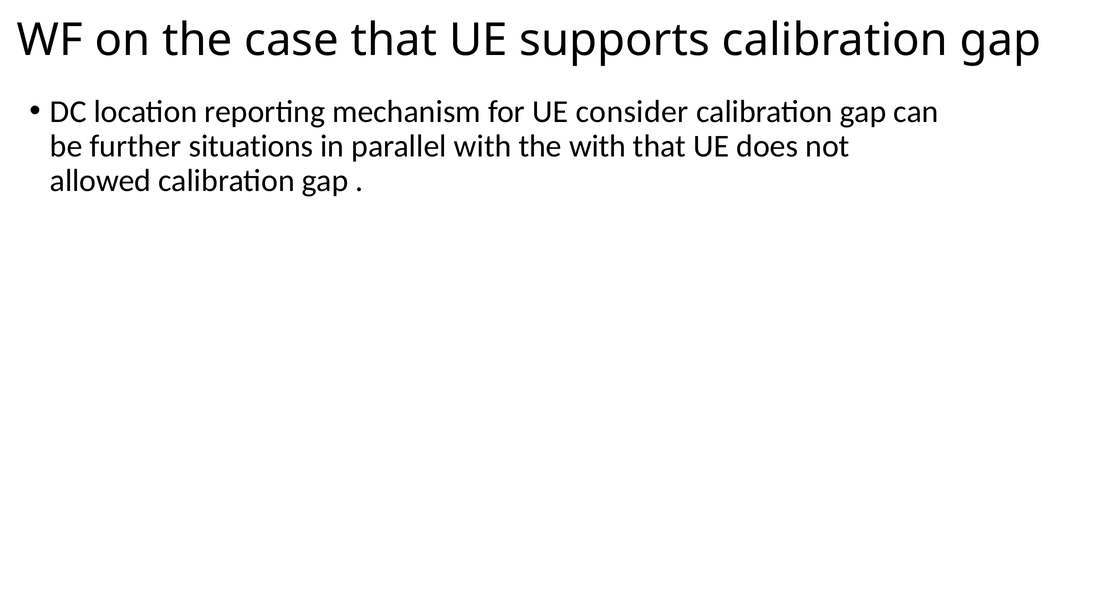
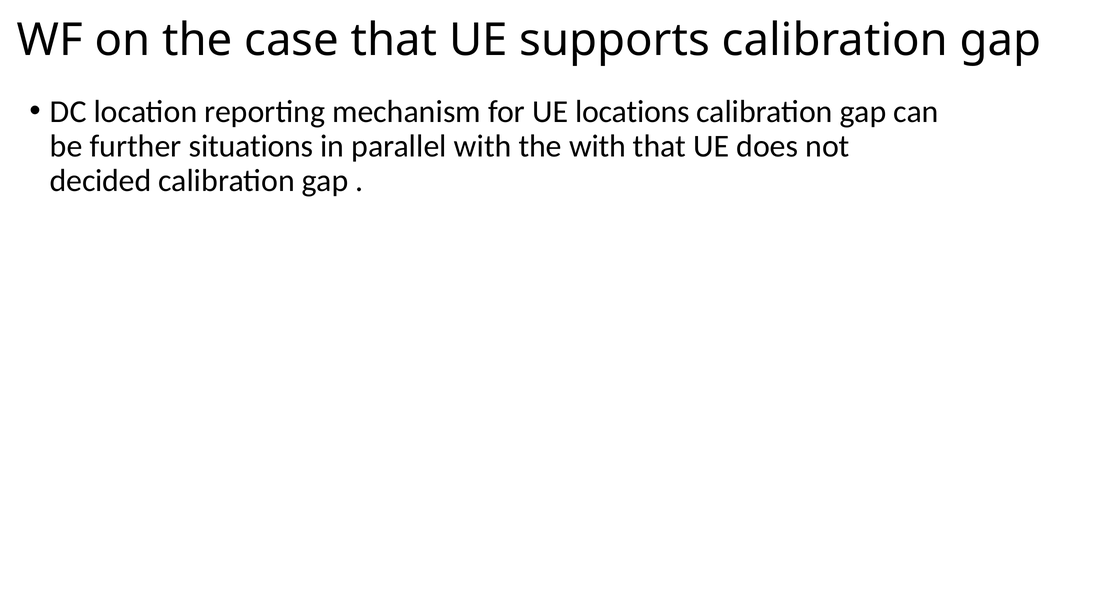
consider: consider -> locations (632, 112)
allowed: allowed -> decided (101, 181)
